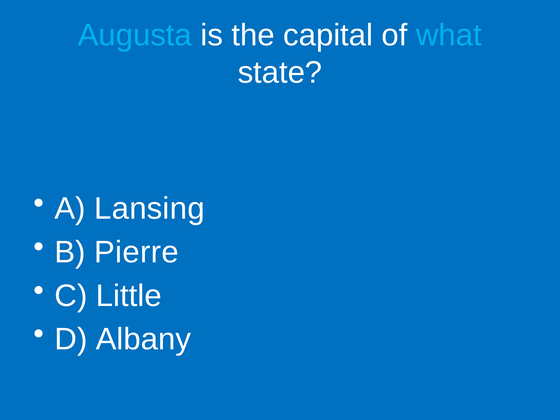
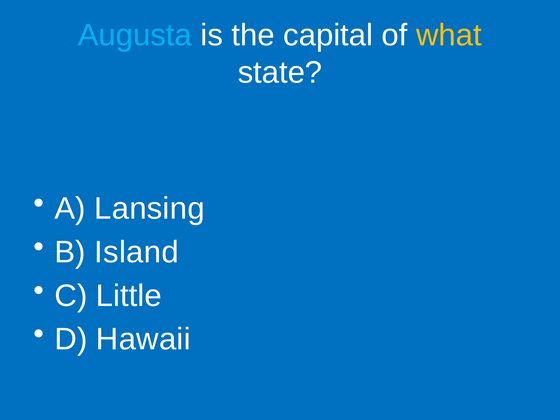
what colour: light blue -> yellow (449, 35)
Pierre: Pierre -> Island (136, 252)
Albany: Albany -> Hawaii (143, 339)
